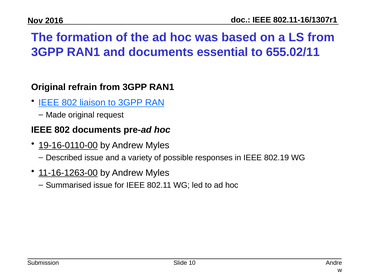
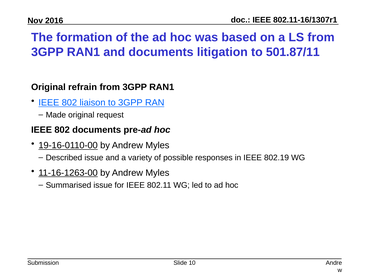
essential: essential -> litigation (222, 52)
655.02/11: 655.02/11 -> 501.87/11 (293, 52)
